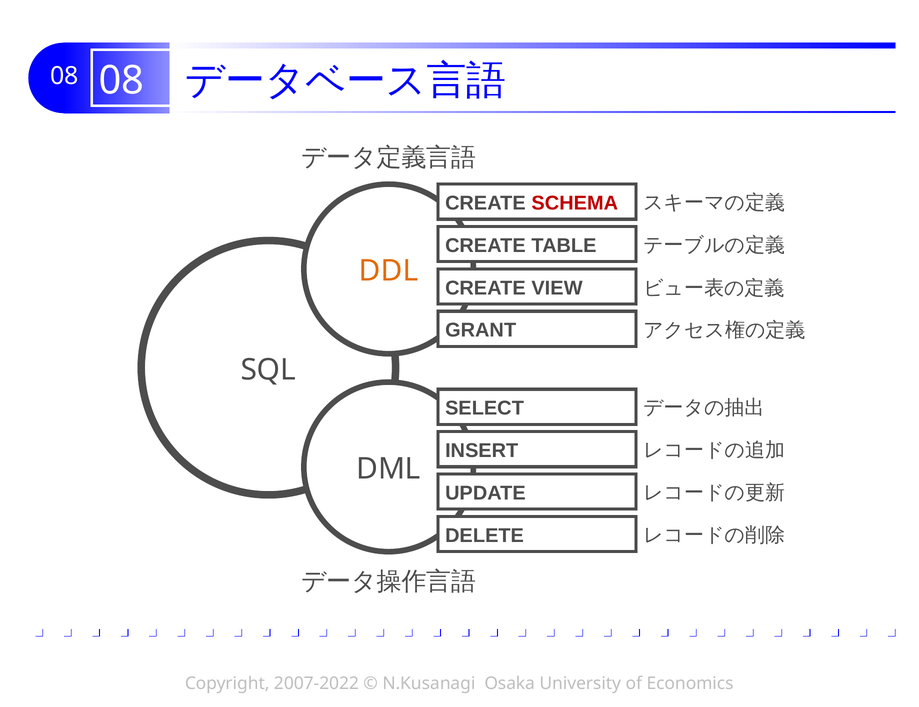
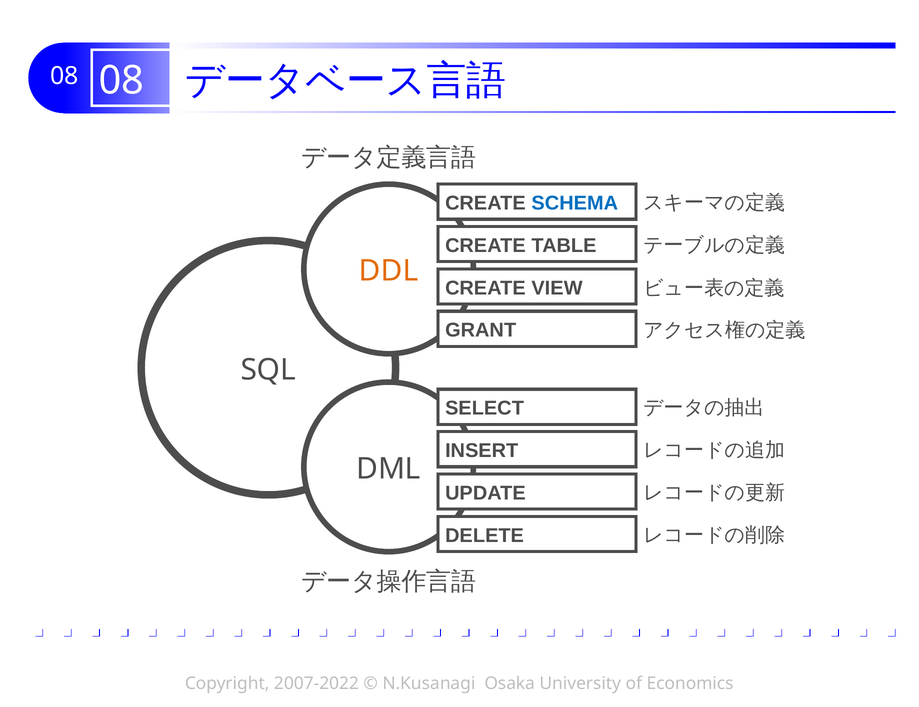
SCHEMA colour: red -> blue (575, 203)
